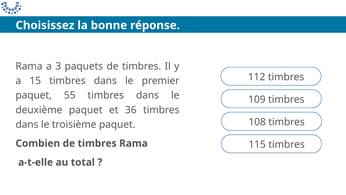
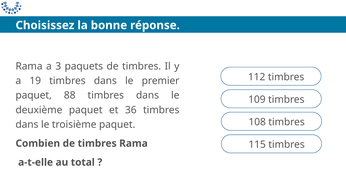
15: 15 -> 19 (35, 81)
55: 55 -> 88 (70, 95)
